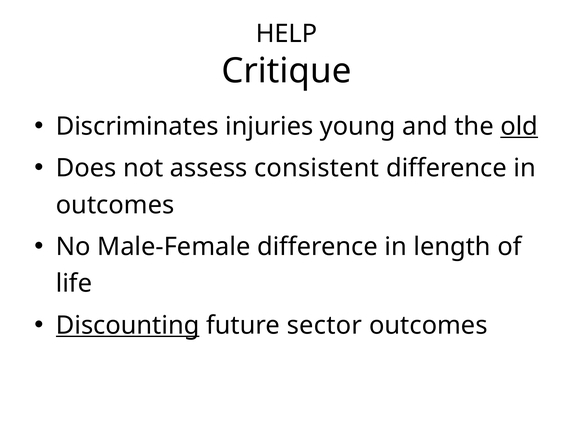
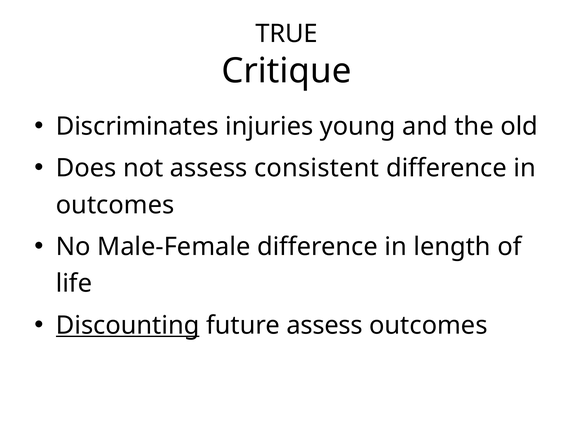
HELP: HELP -> TRUE (287, 34)
old underline: present -> none (519, 126)
future sector: sector -> assess (325, 325)
